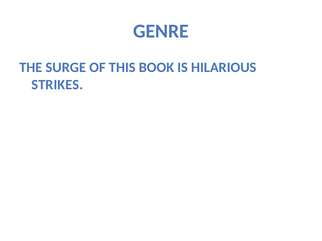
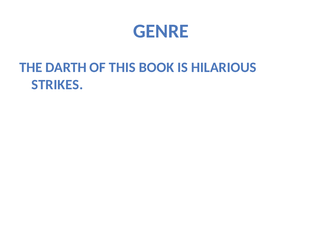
SURGE: SURGE -> DARTH (66, 68)
